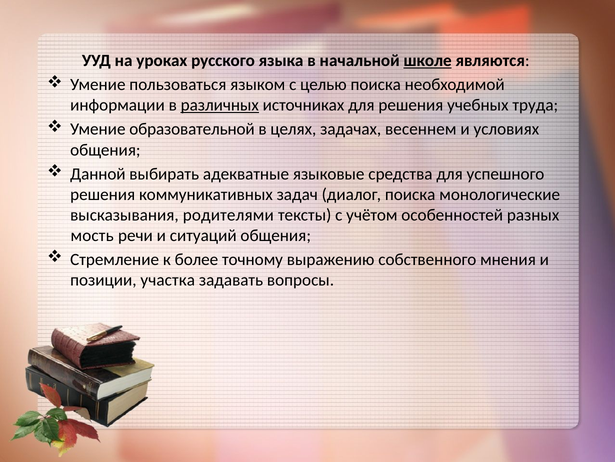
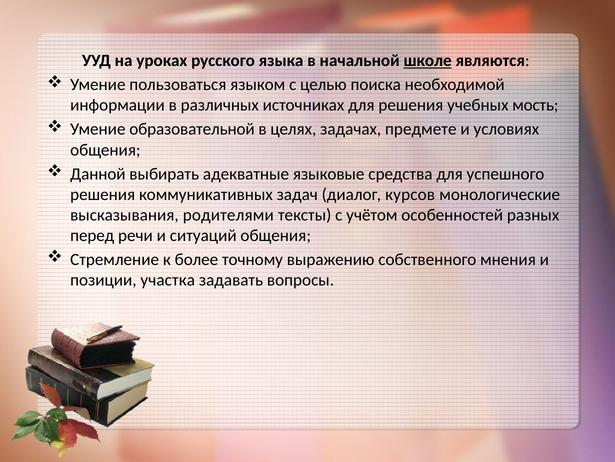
различных underline: present -> none (220, 105)
труда: труда -> мость (535, 105)
весеннем: весеннем -> предмете (421, 129)
диалог поиска: поиска -> курсов (410, 194)
мость: мость -> перед (92, 235)
